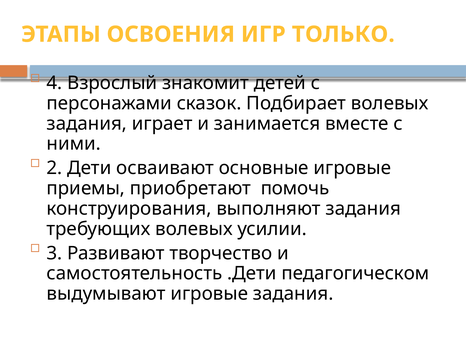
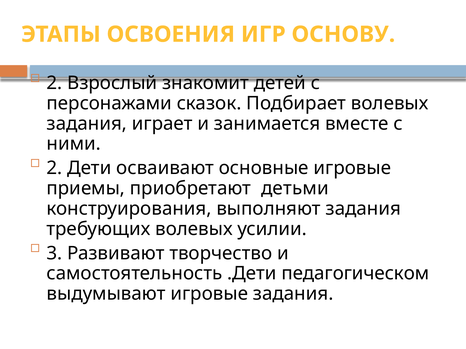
ТОЛЬКО: ТОЛЬКО -> ОСНОВУ (343, 34)
4: 4 -> 2 (54, 83)
помочь: помочь -> детьми (295, 189)
